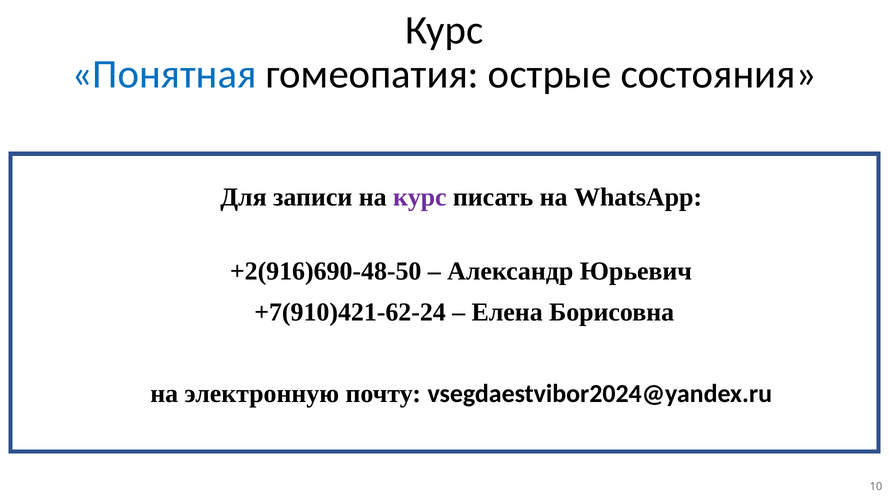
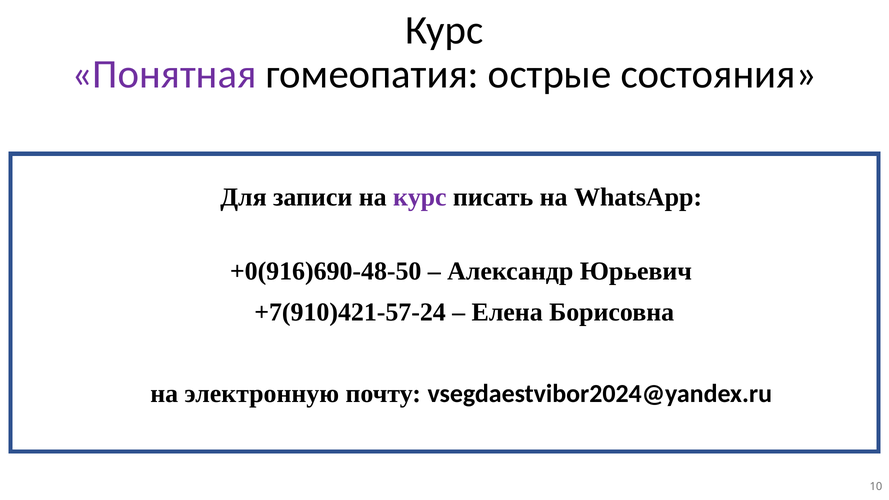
Понятная colour: blue -> purple (164, 74)
+2(916)690-48-50: +2(916)690-48-50 -> +0(916)690-48-50 (326, 271)
+7(910)421-62-24: +7(910)421-62-24 -> +7(910)421-57-24 (350, 312)
